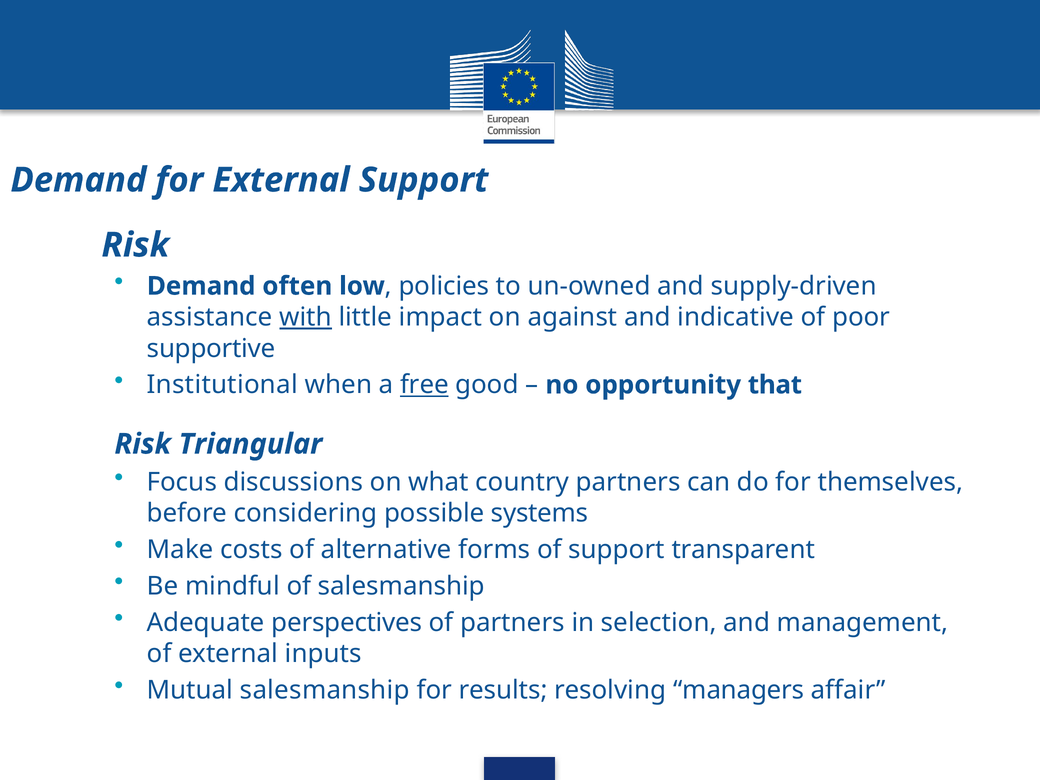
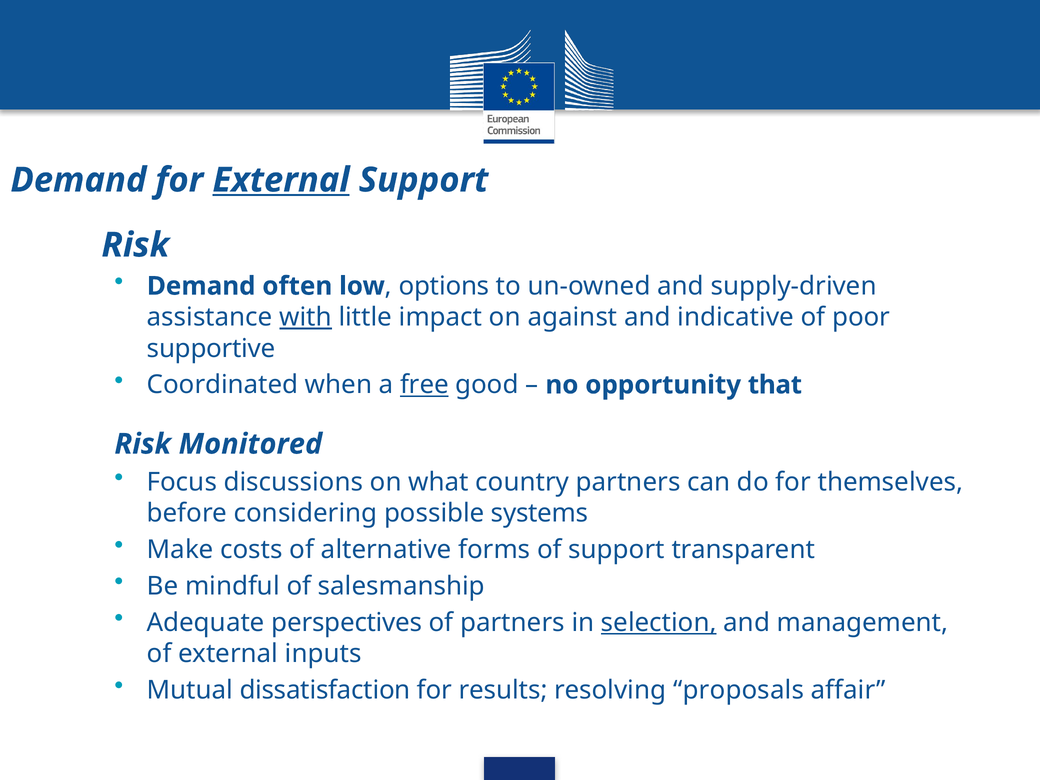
External underline: none -> present (281, 180)
policies: policies -> options (444, 286)
Institutional: Institutional -> Coordinated (223, 385)
Triangular: Triangular -> Monitored (250, 444)
selection underline: none -> present (659, 622)
Mutual salesmanship: salesmanship -> dissatisfaction (325, 690)
managers: managers -> proposals (739, 690)
